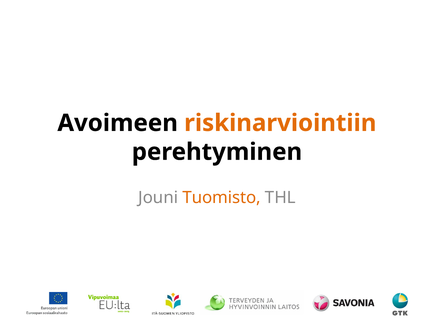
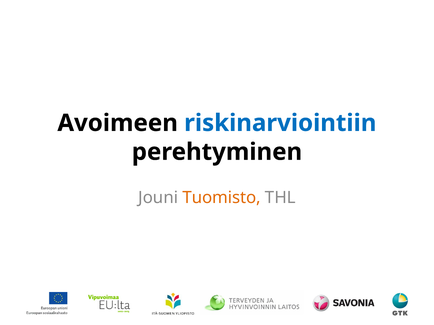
riskinarviointiin colour: orange -> blue (280, 123)
